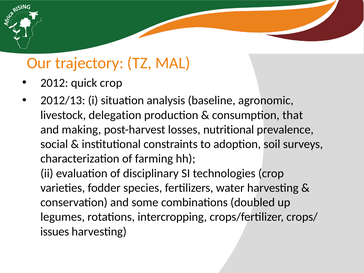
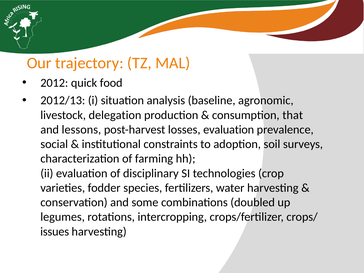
quick crop: crop -> food (111, 83)
making: making -> lessons (81, 130)
losses nutritional: nutritional -> evaluation (229, 130)
